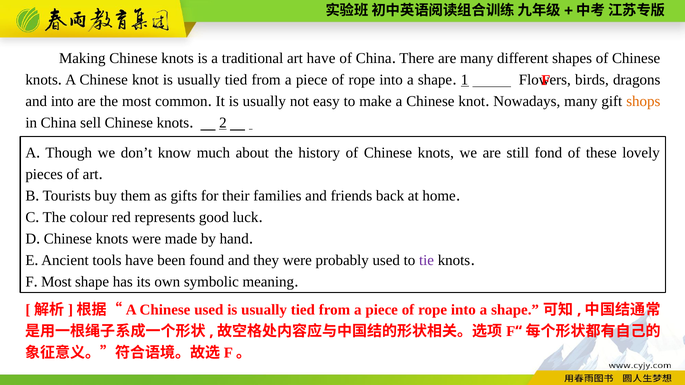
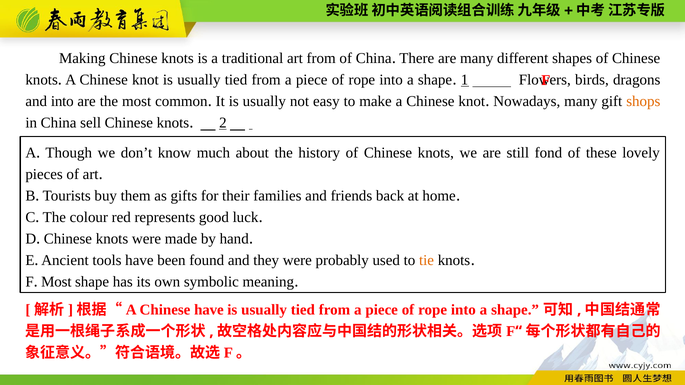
art have: have -> from (321, 58)
tie colour: purple -> orange (427, 261)
Chinese used: used -> have (209, 310)
